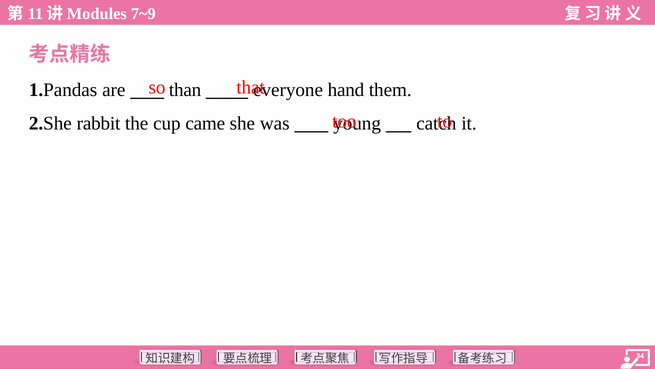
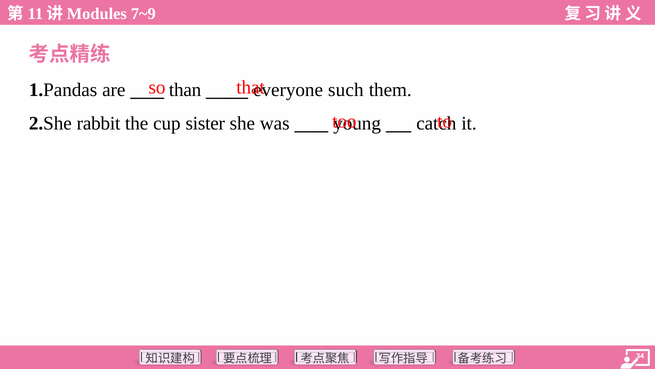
hand: hand -> such (346, 90)
came: came -> sister (205, 123)
